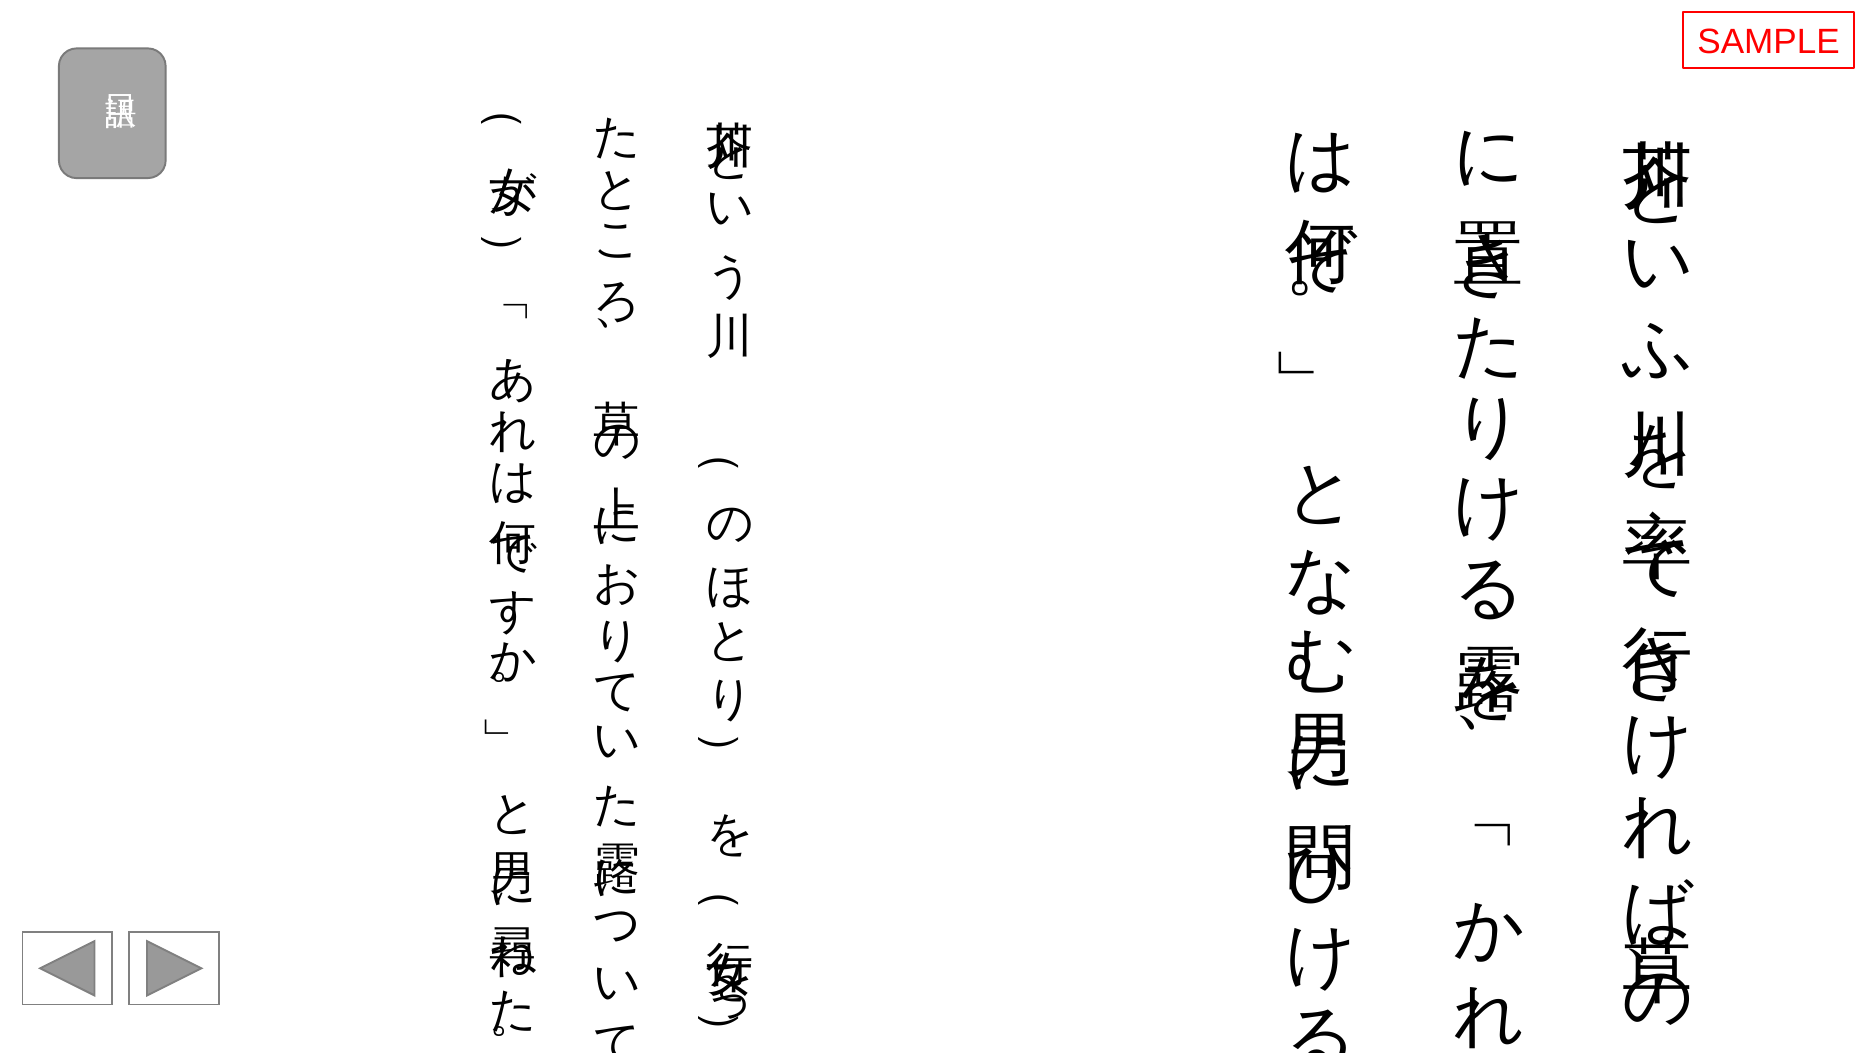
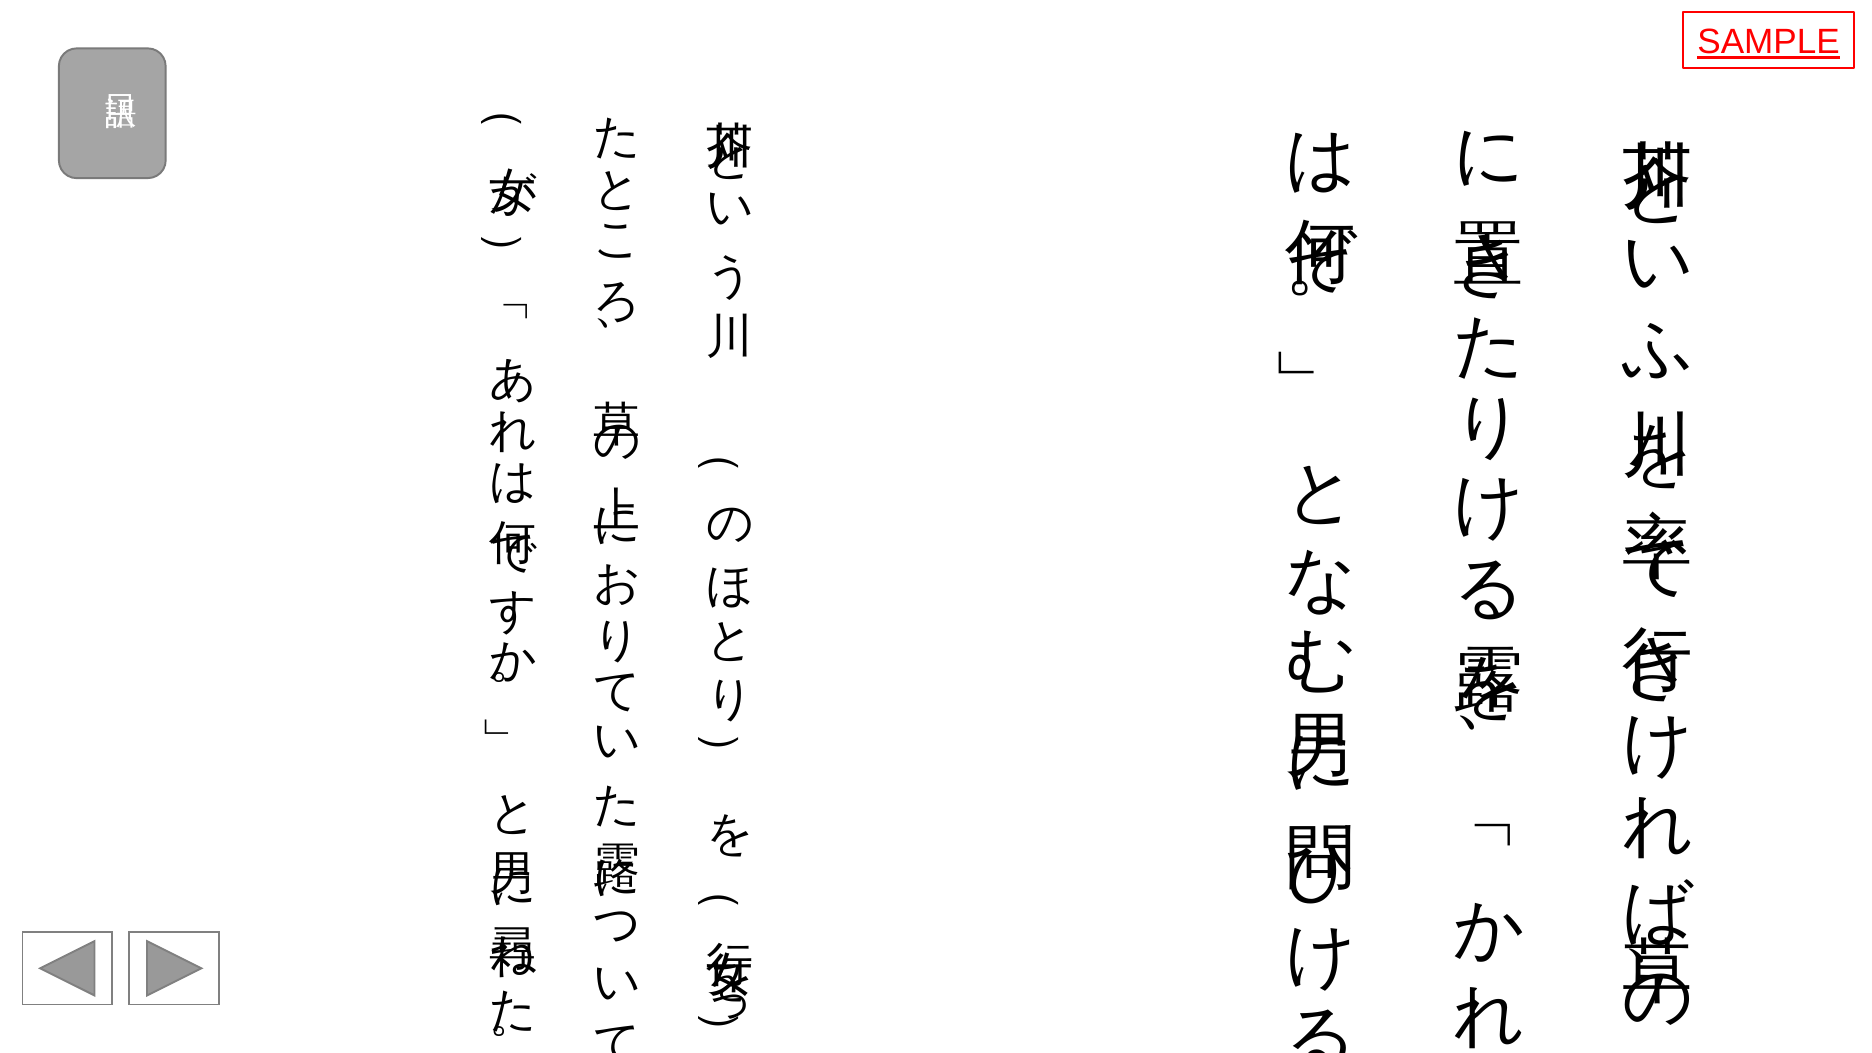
SAMPLE underline: none -> present (1769, 42)
